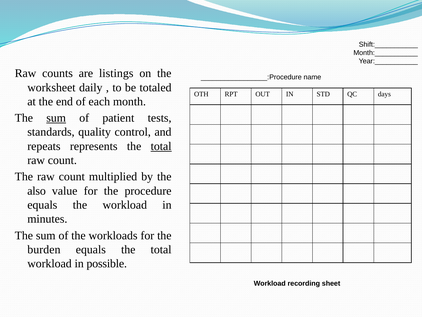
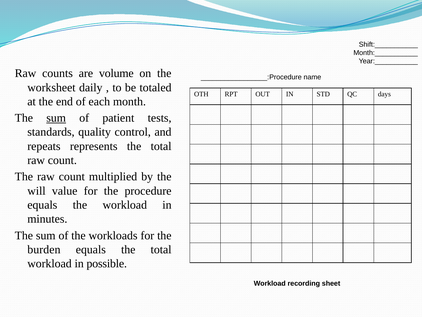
listings: listings -> volume (116, 73)
total underline: present -> none (161, 146)
also: also -> will (36, 191)
